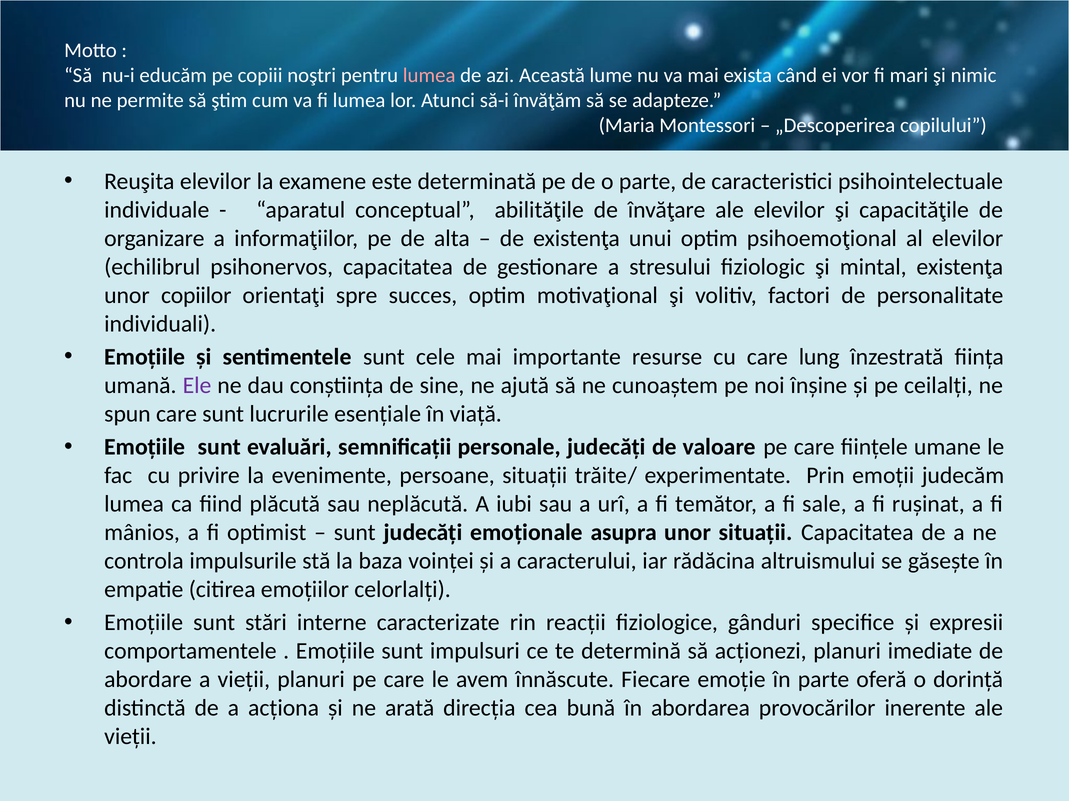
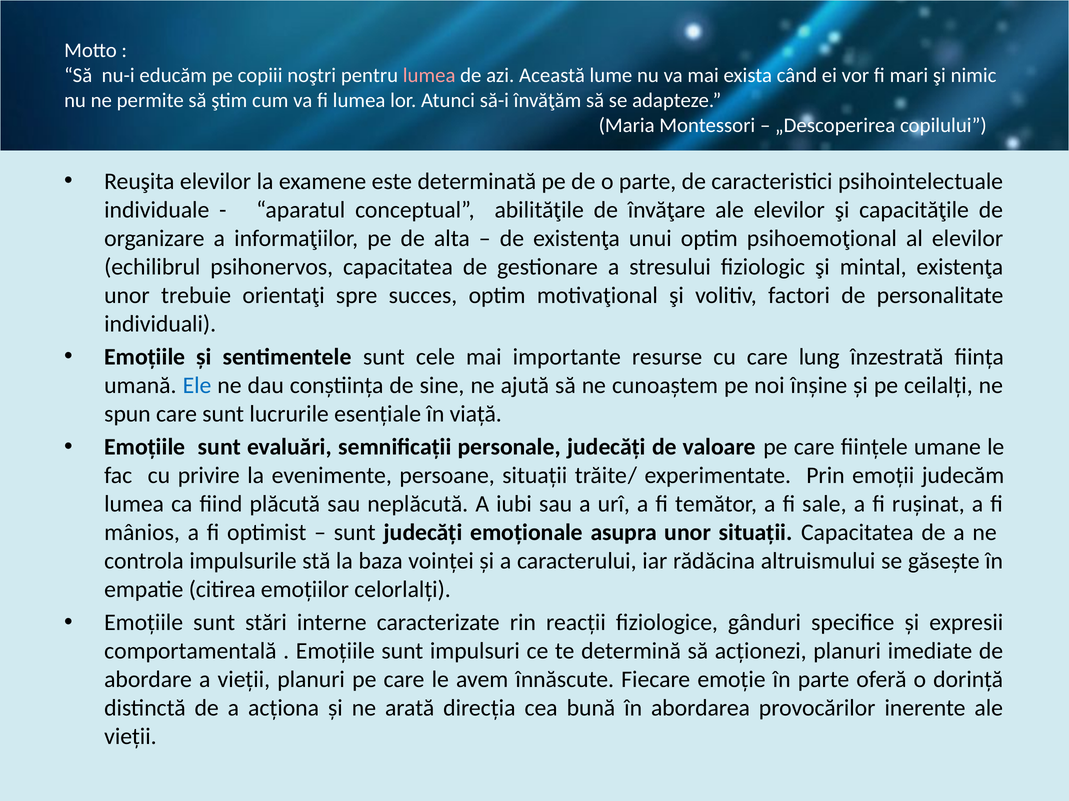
copiilor: copiilor -> trebuie (196, 296)
Ele colour: purple -> blue (197, 386)
comportamentele: comportamentele -> comportamentală (190, 652)
